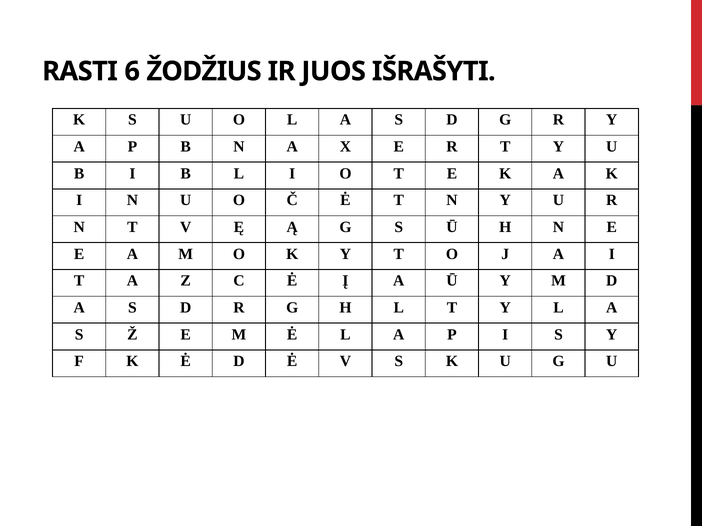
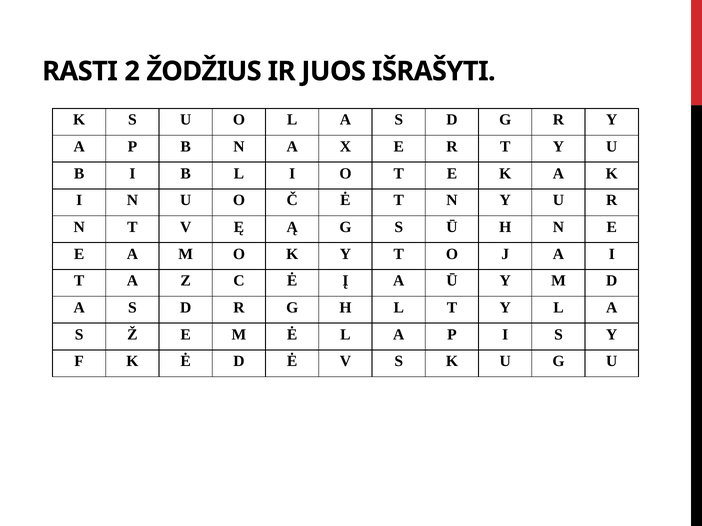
6: 6 -> 2 (132, 71)
